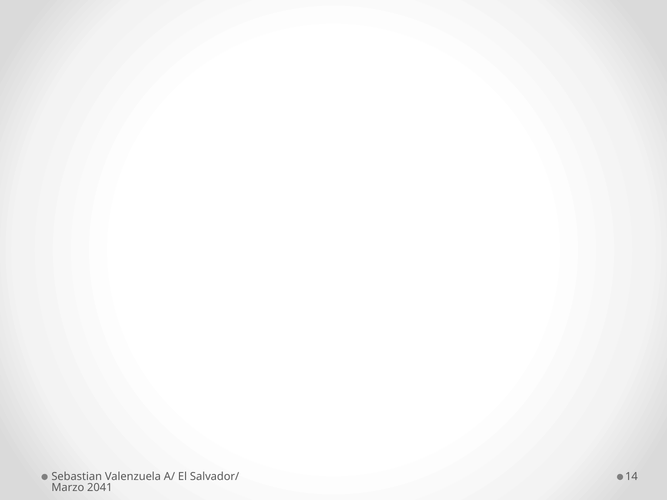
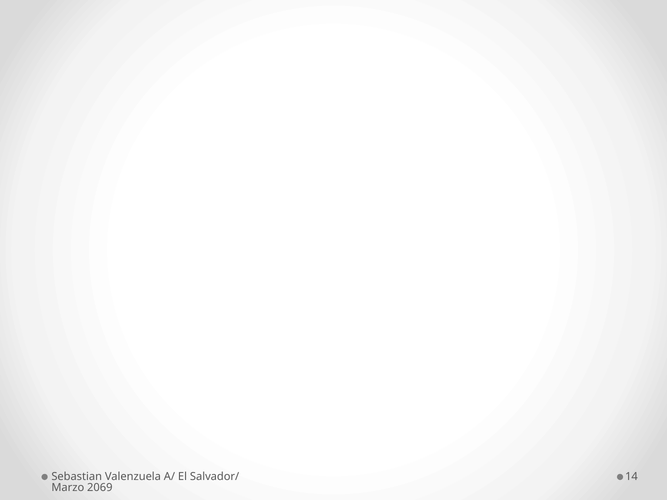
2041: 2041 -> 2069 (100, 488)
